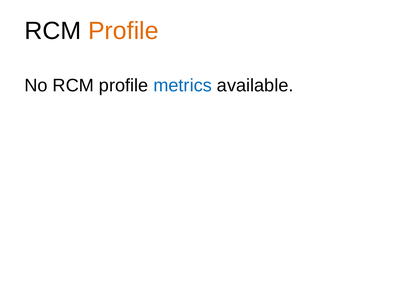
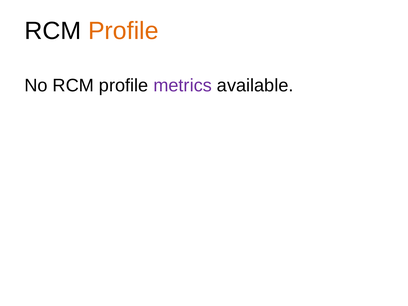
metrics colour: blue -> purple (183, 86)
